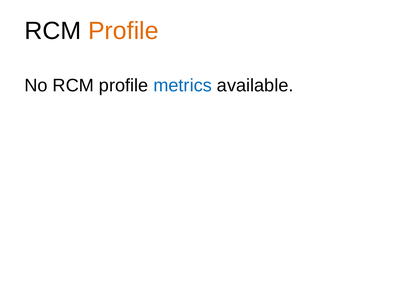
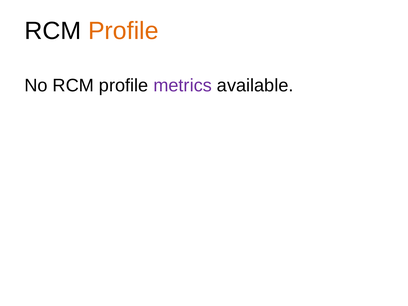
metrics colour: blue -> purple (183, 86)
